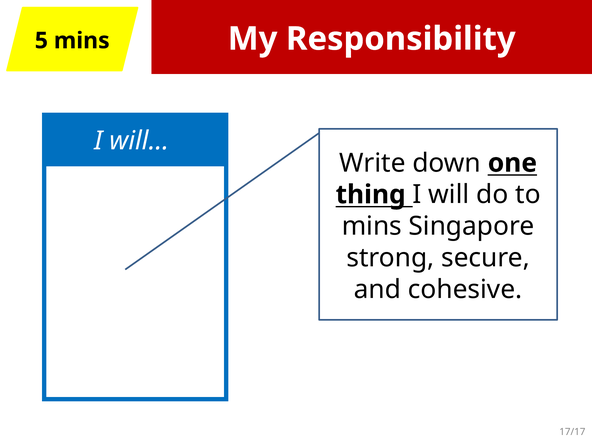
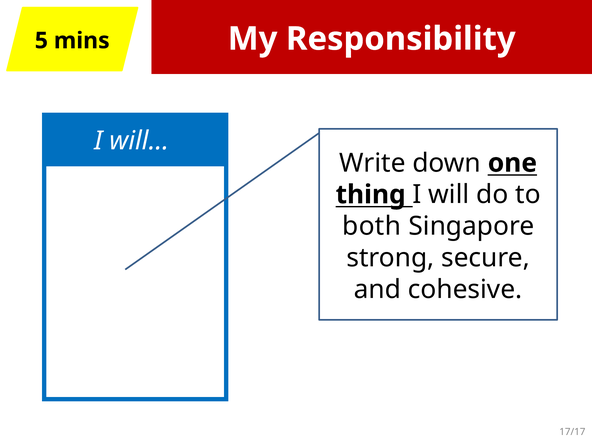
mins: mins -> both (372, 226)
